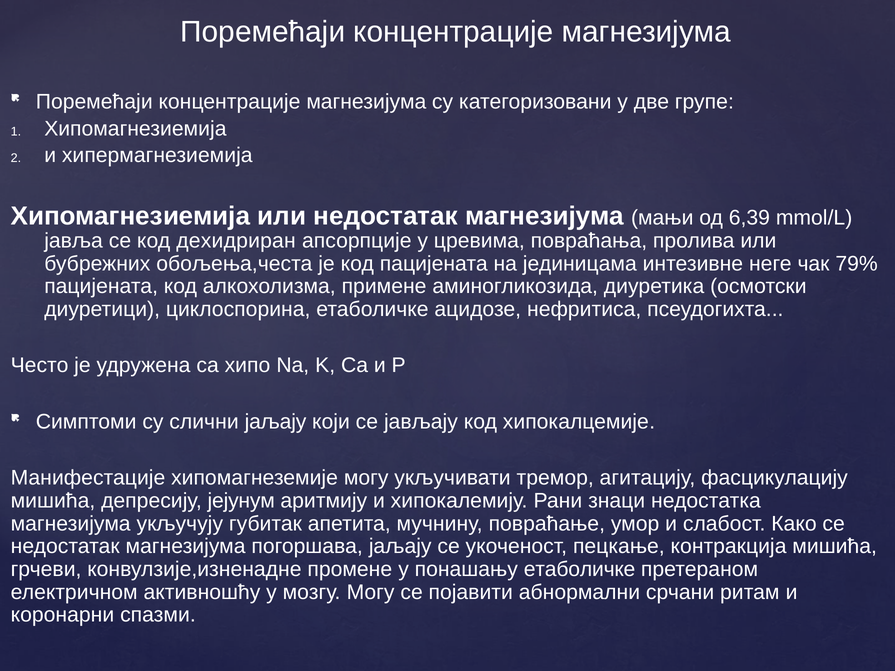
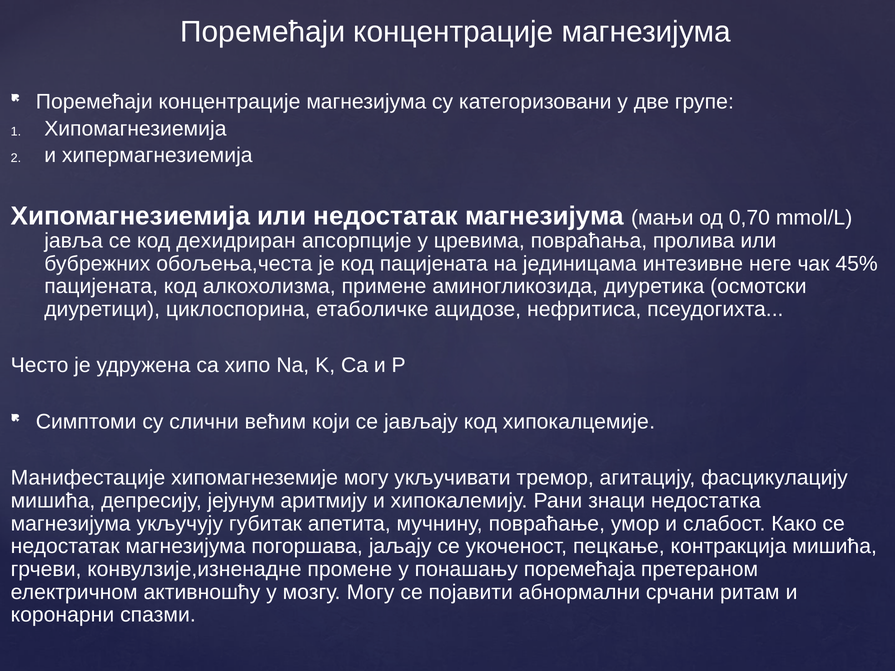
6,39: 6,39 -> 0,70 (749, 218)
79%: 79% -> 45% (857, 264)
слични јаљају: јаљају -> већим (275, 422)
понашању етаболичке: етаболичке -> поремећаја (580, 569)
